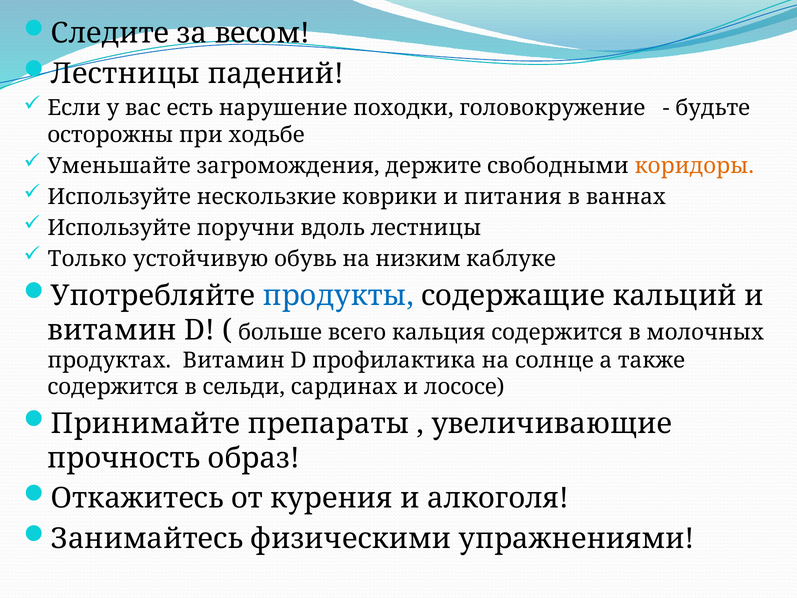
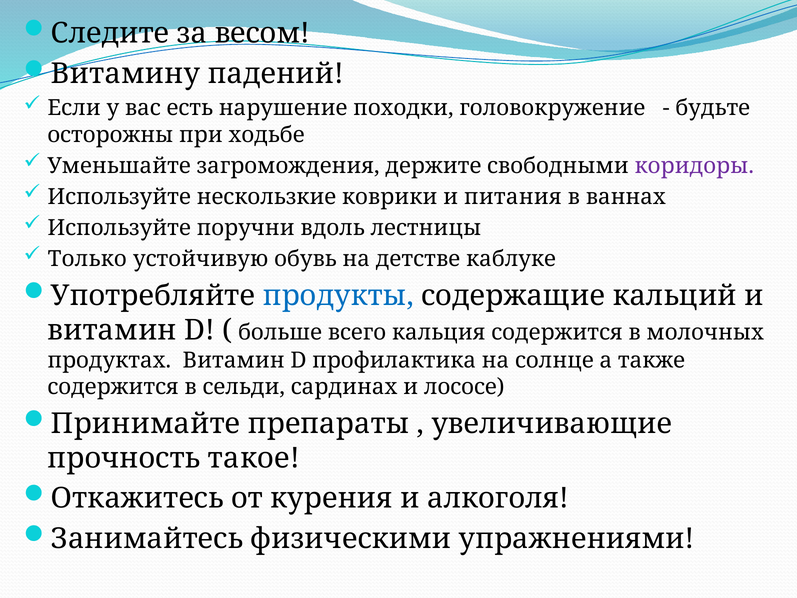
Лестницы: Лестницы -> Витамину (126, 74)
коридоры colour: orange -> purple (694, 166)
низким: низким -> детстве (418, 259)
образ: образ -> такое (254, 458)
